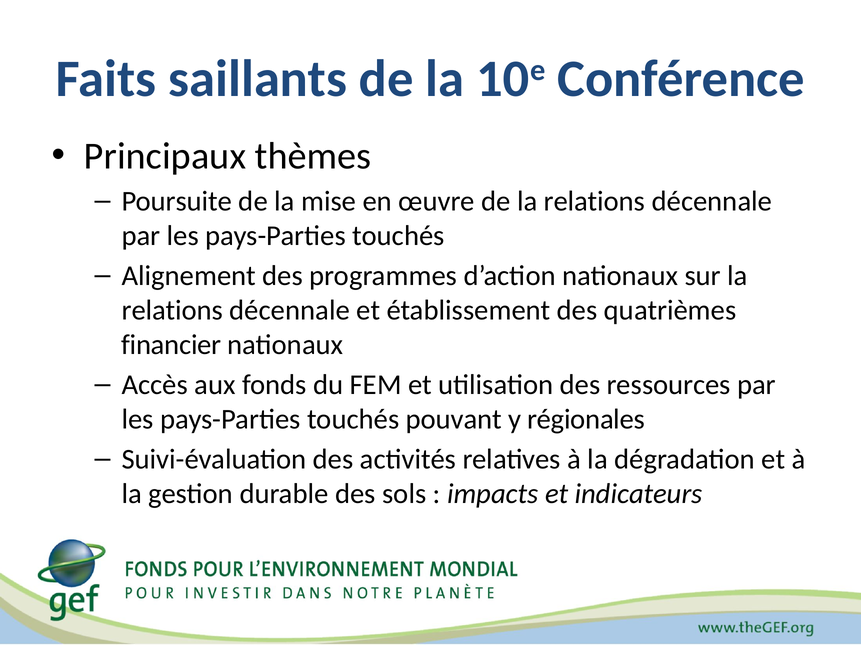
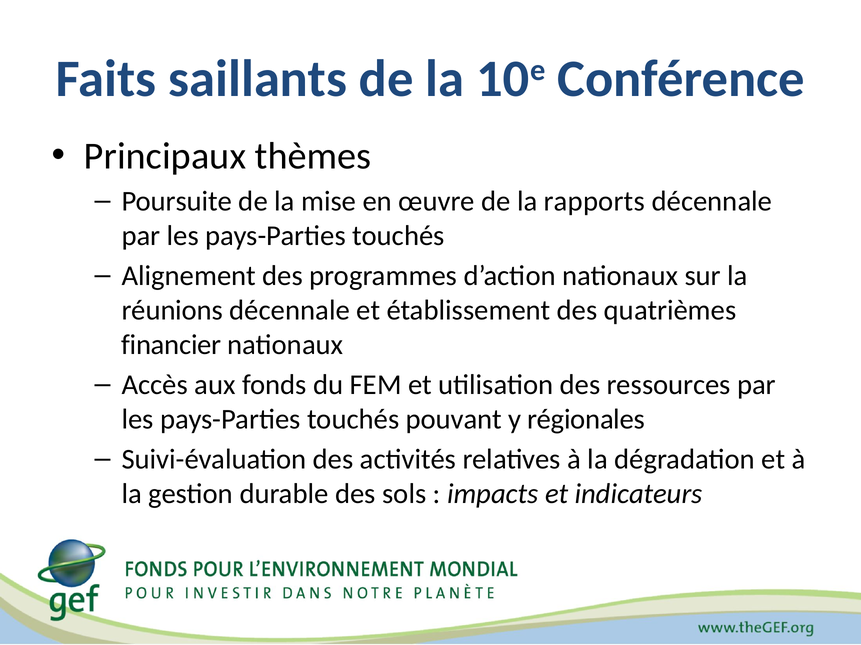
de la relations: relations -> rapports (594, 202)
relations: relations -> réunions (172, 311)
